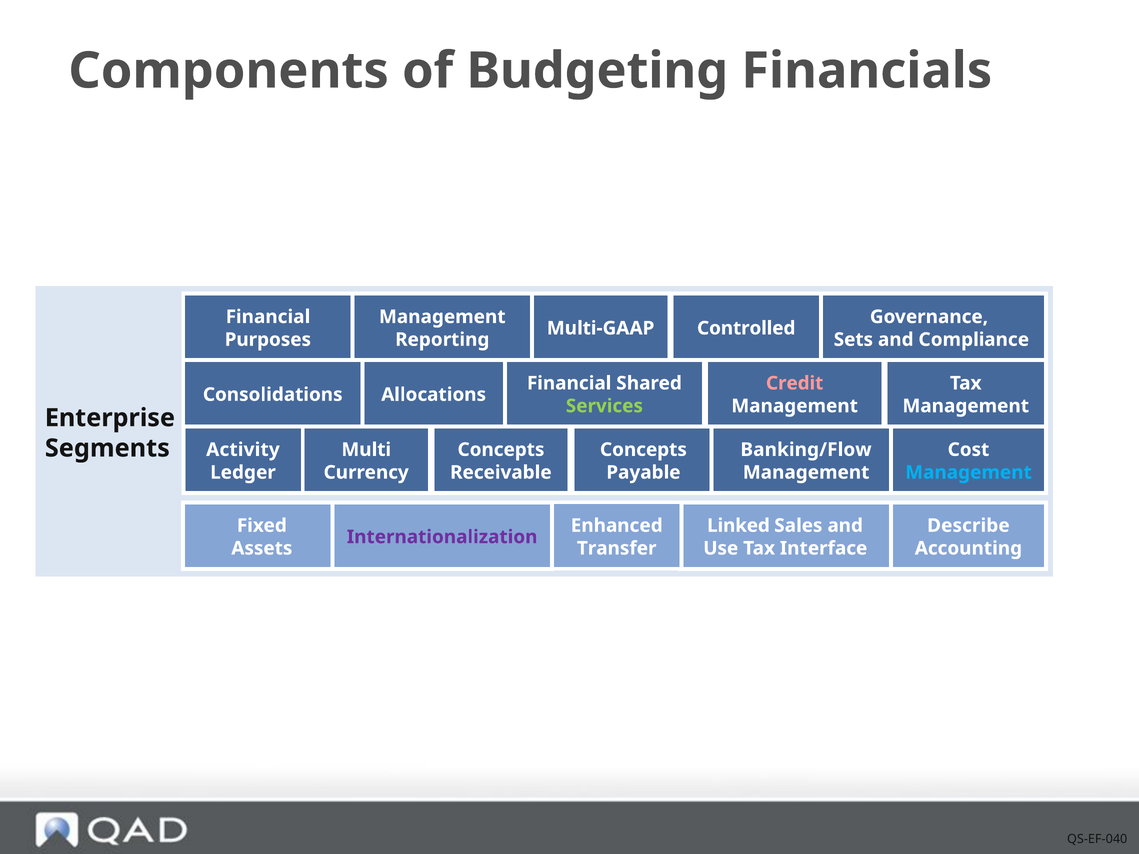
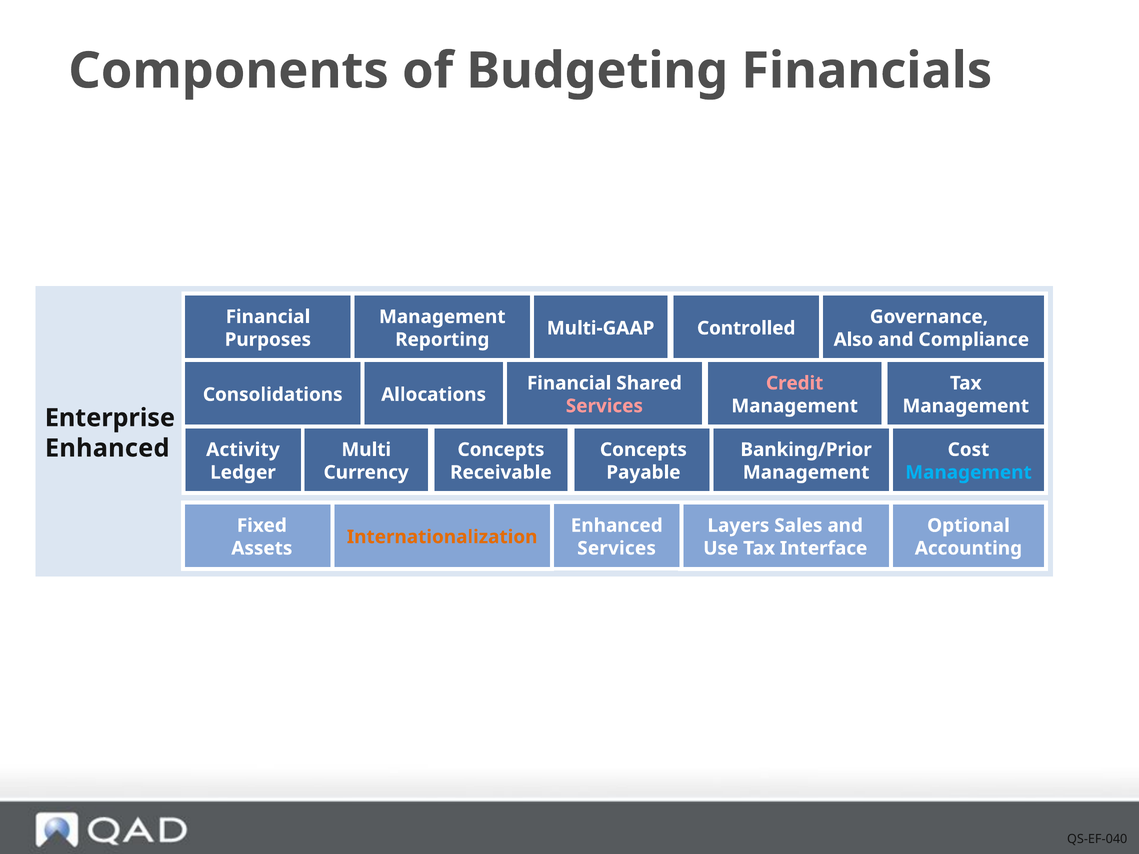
Sets: Sets -> Also (853, 340)
Services colour: light green -> pink (604, 406)
Segments: Segments -> Enhanced (107, 448)
Banking/Flow: Banking/Flow -> Banking/Prior (806, 450)
Linked: Linked -> Layers (738, 526)
Describe: Describe -> Optional (968, 526)
Internationalization colour: purple -> orange (442, 537)
Transfer: Transfer -> Services (617, 548)
